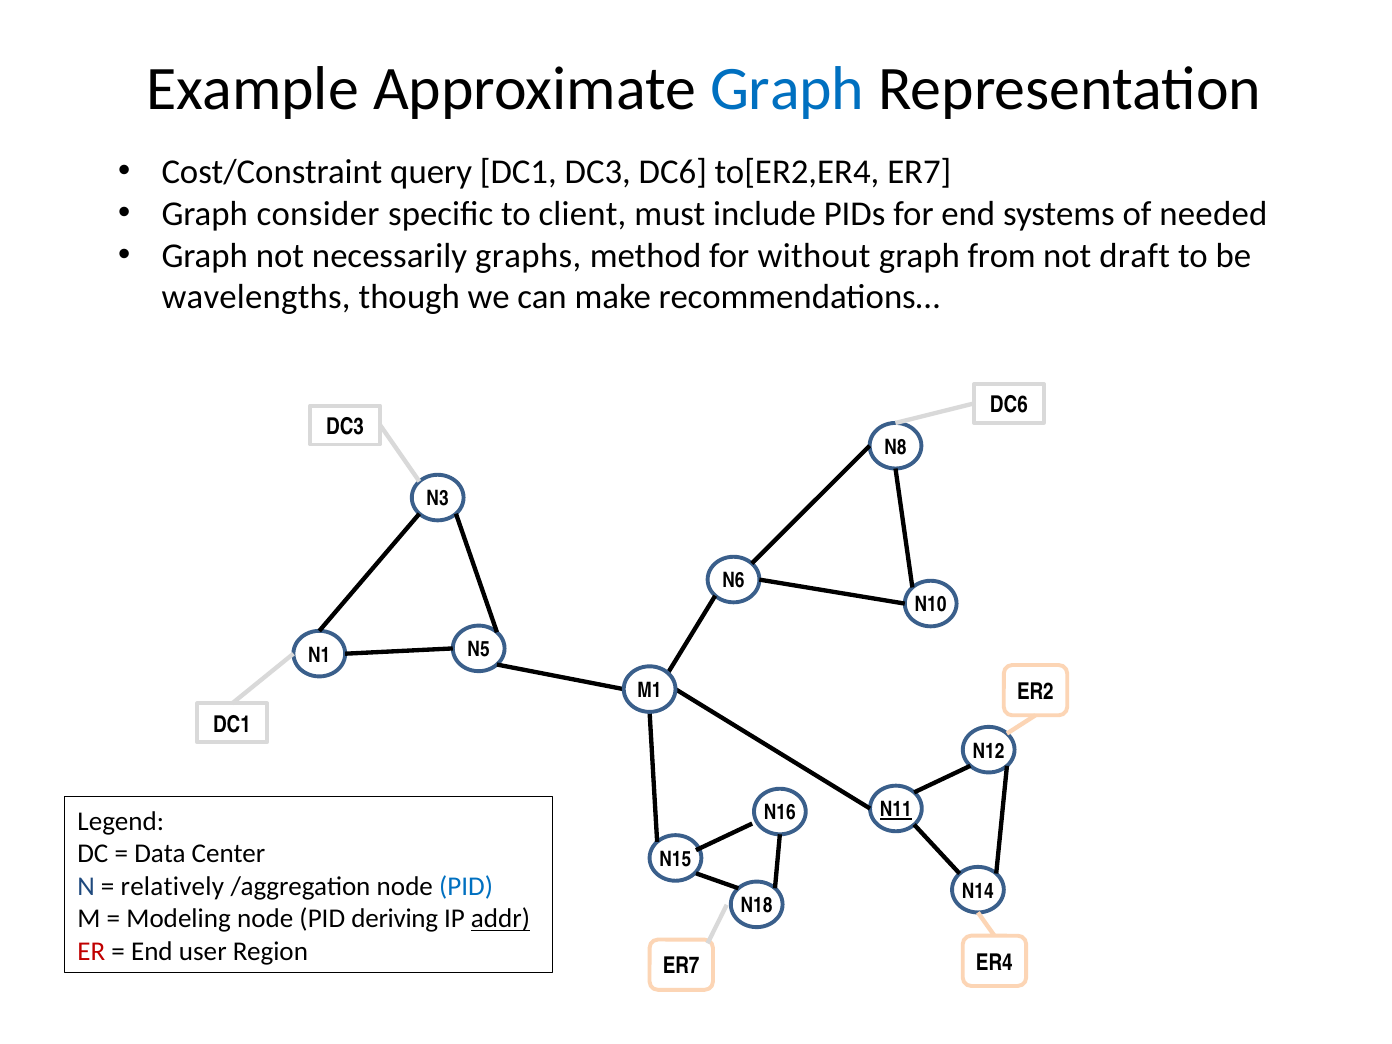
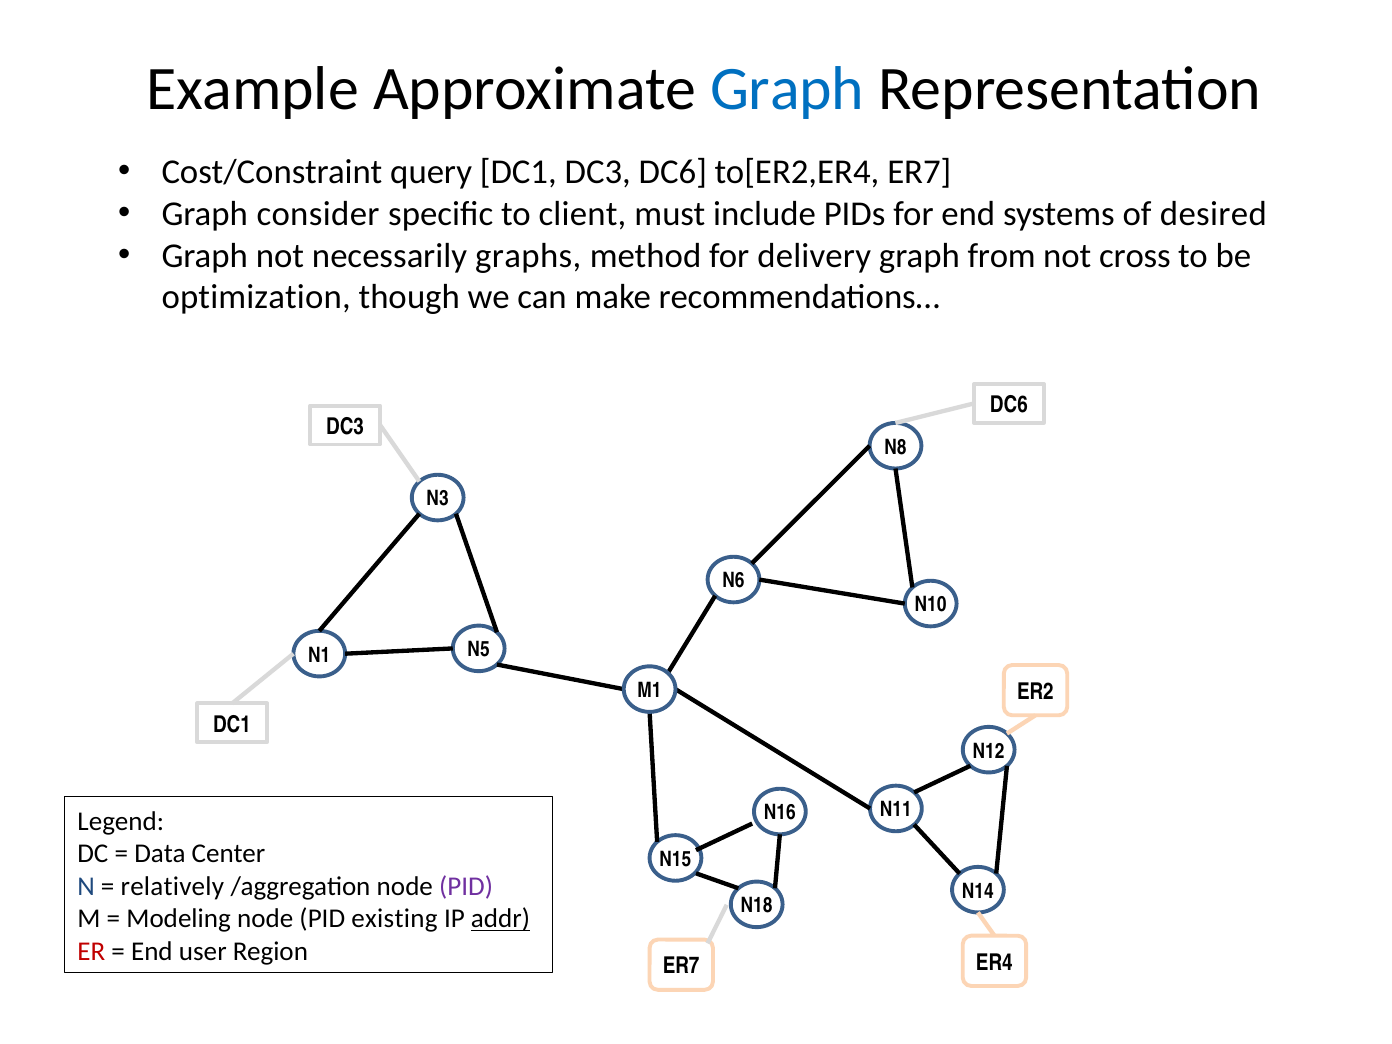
needed: needed -> desired (1213, 214)
without: without -> delivery (814, 256)
draft: draft -> cross (1135, 256)
wavelengths: wavelengths -> optimization (256, 297)
N11 underline: present -> none (896, 810)
PID colour: blue -> purple (466, 886)
deriving: deriving -> existing (394, 919)
